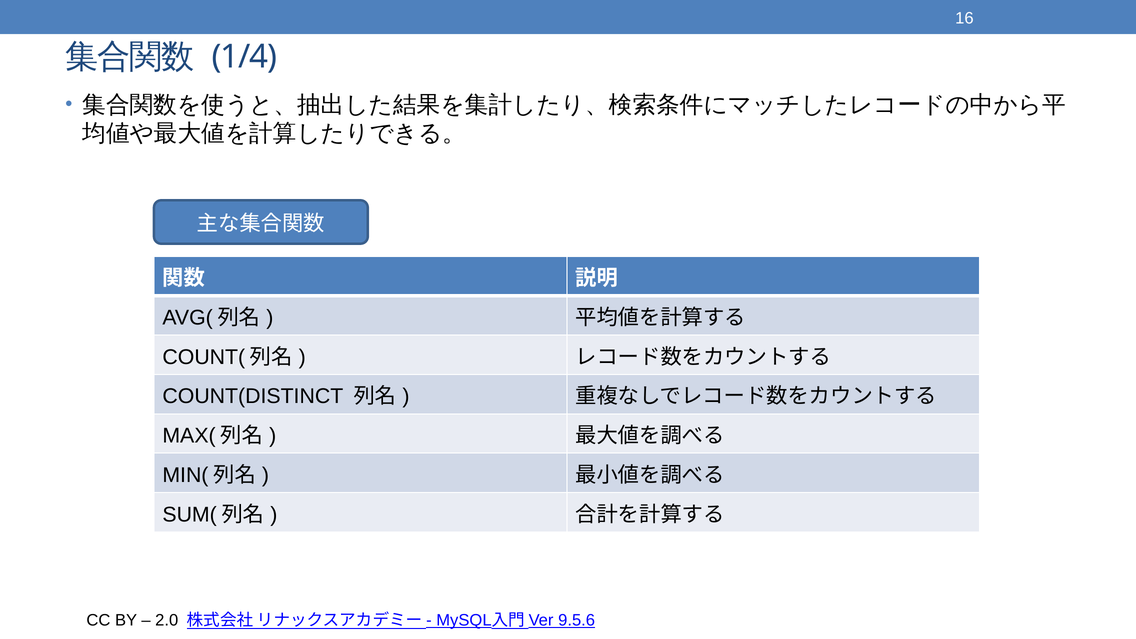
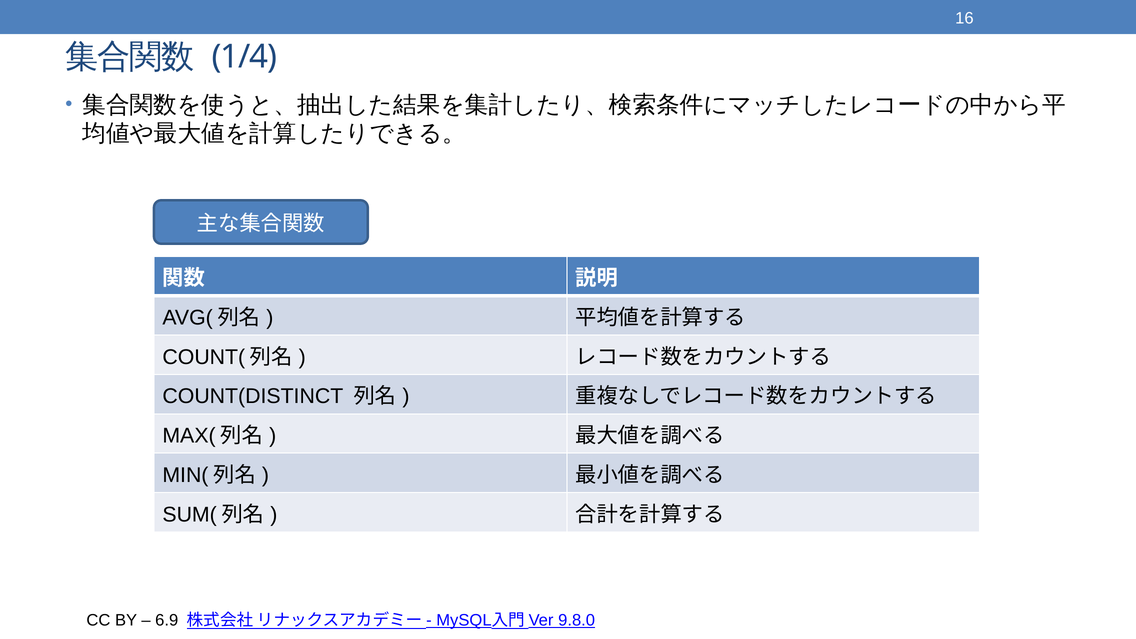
2.0: 2.0 -> 6.9 (167, 620)
9.5.6: 9.5.6 -> 9.8.0 (577, 620)
